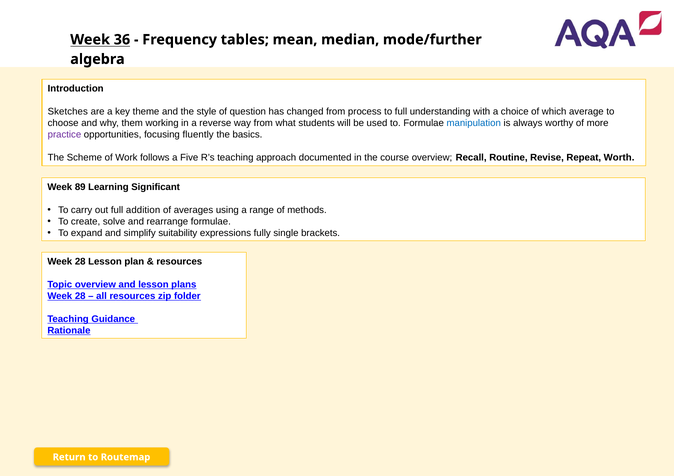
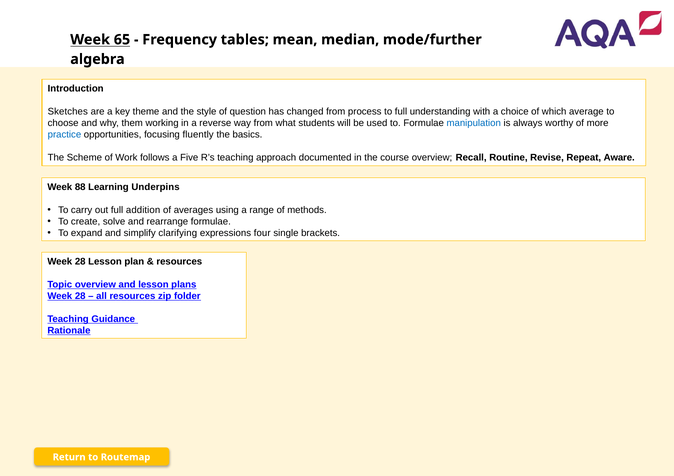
36: 36 -> 65 (122, 40)
practice colour: purple -> blue (64, 135)
Worth: Worth -> Aware (619, 158)
89: 89 -> 88 (80, 187)
Significant: Significant -> Underpins (156, 187)
suitability: suitability -> clarifying (178, 233)
fully: fully -> four (262, 233)
